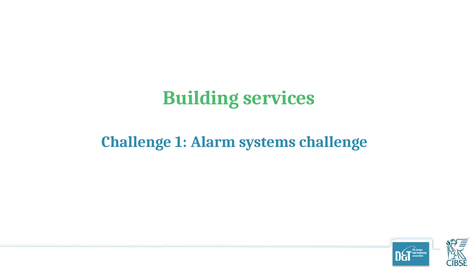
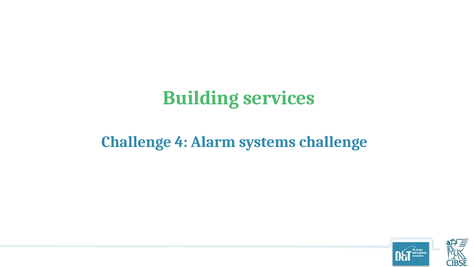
1: 1 -> 4 (181, 142)
